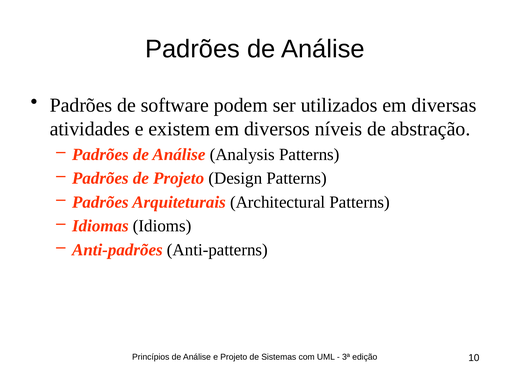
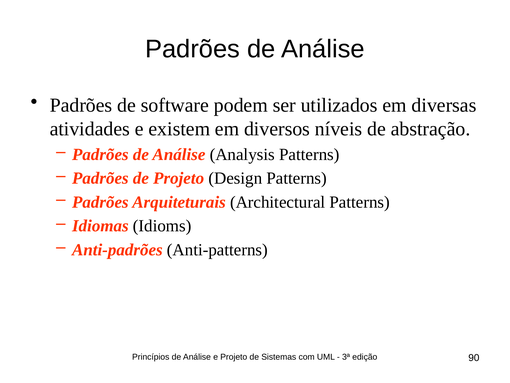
10: 10 -> 90 (474, 358)
